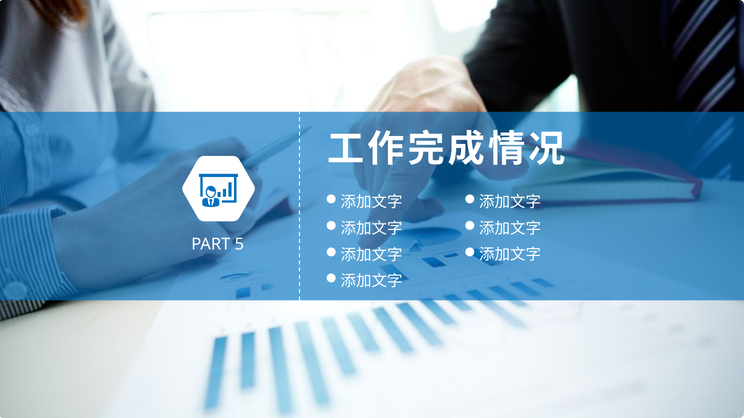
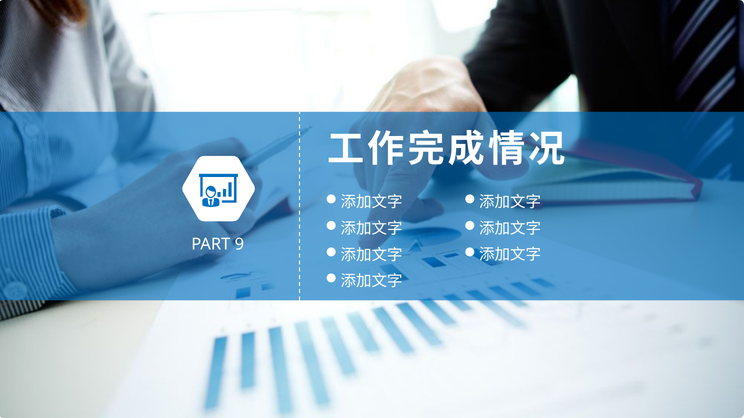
5: 5 -> 9 (239, 245)
